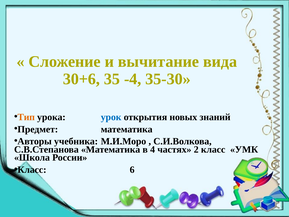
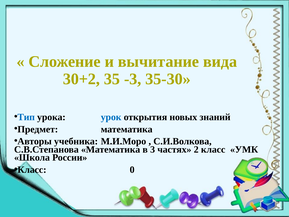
30+6: 30+6 -> 30+2 (81, 79)
-4: -4 -> -3 (133, 79)
Тип colour: orange -> blue (26, 117)
4: 4 -> 3 (153, 149)
6: 6 -> 0 (132, 169)
